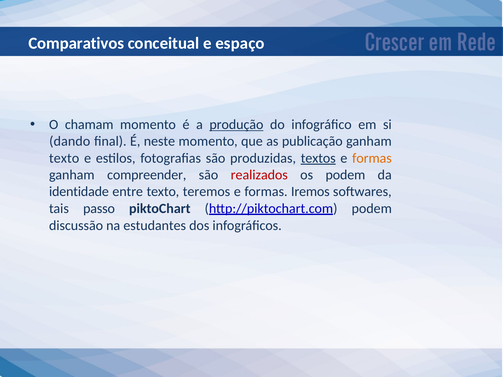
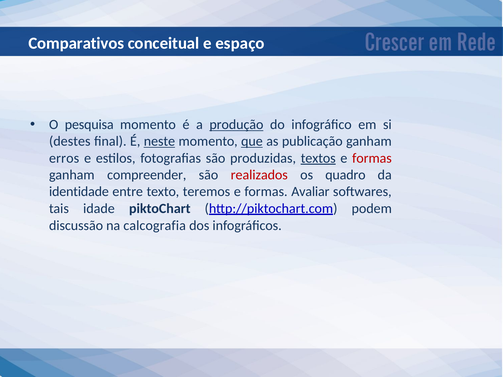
chamam: chamam -> pesquisa (89, 125)
dando: dando -> destes (70, 141)
neste underline: none -> present (159, 141)
que underline: none -> present (252, 141)
texto: texto -> erros (64, 158)
formas colour: orange -> red (372, 158)
os podem: podem -> quadro (345, 175)
Iremos: Iremos -> Avaliar (310, 192)
passo: passo -> idade (99, 209)
estudantes: estudantes -> calcografia (155, 226)
